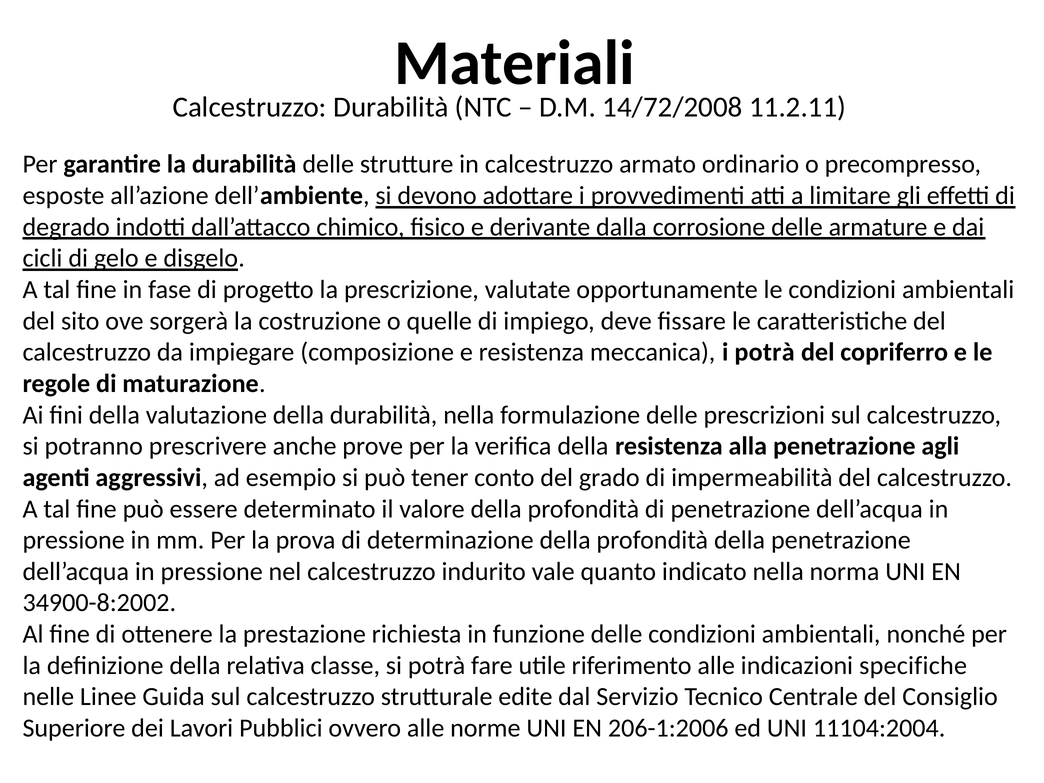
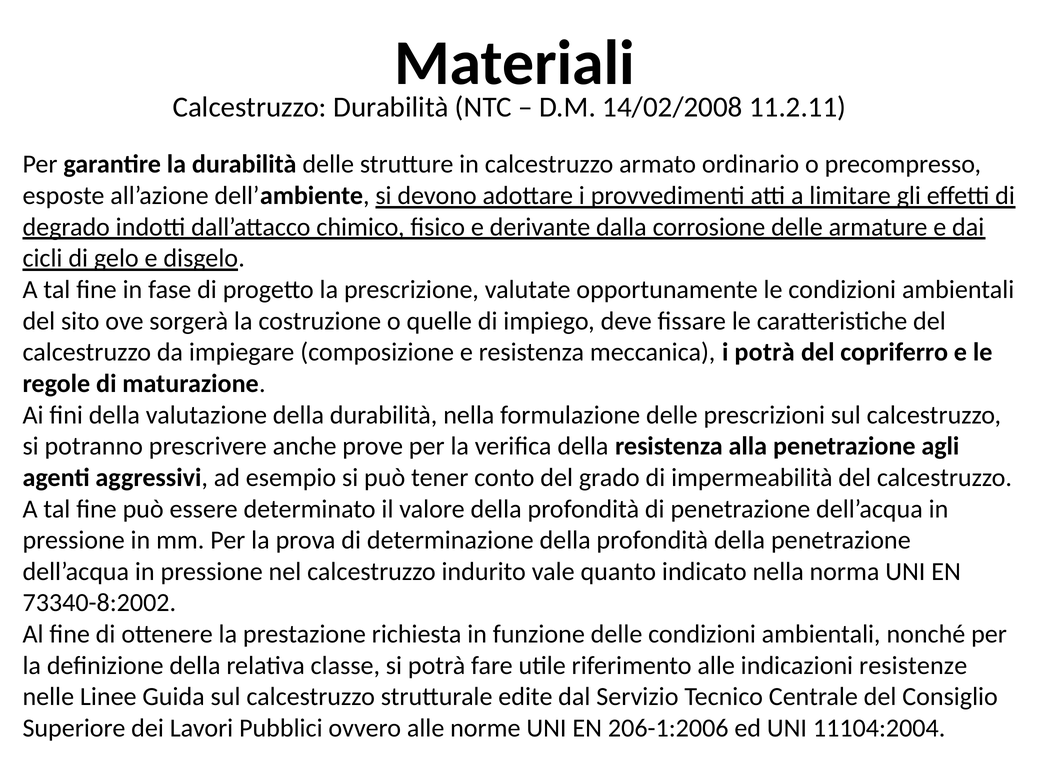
14/72/2008: 14/72/2008 -> 14/02/2008 (673, 107)
34900-8:2002: 34900-8:2002 -> 73340-8:2002 (99, 603)
specifiche: specifiche -> resistenze (913, 666)
